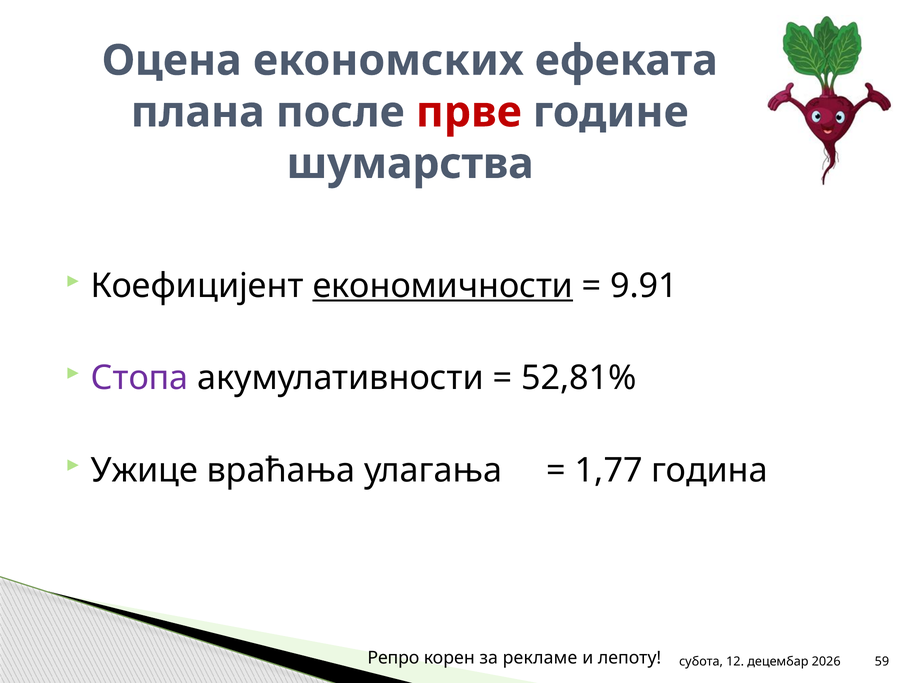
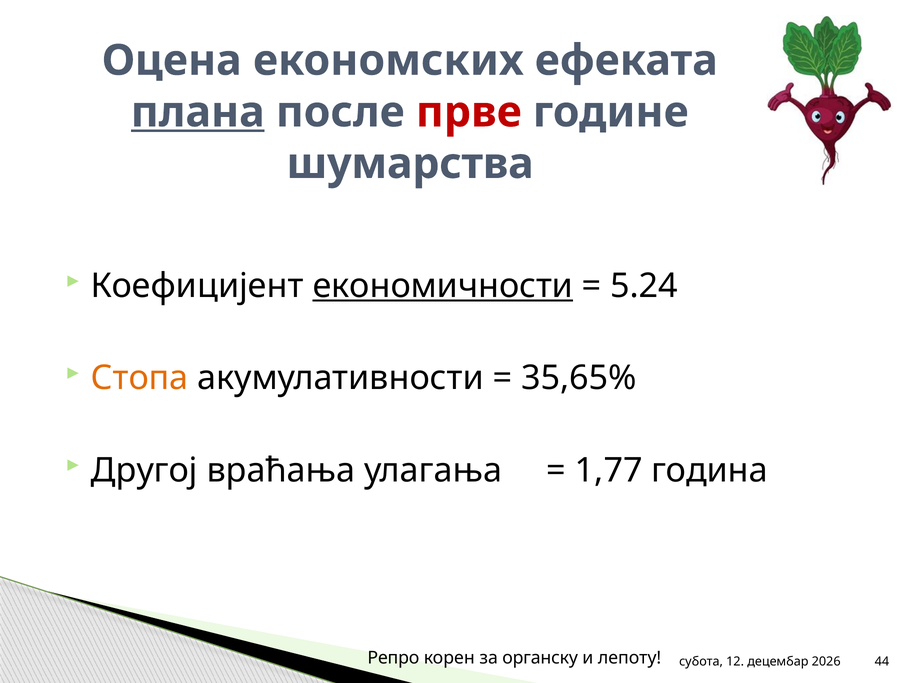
плана underline: none -> present (198, 112)
9.91: 9.91 -> 5.24 (644, 286)
Стопа colour: purple -> orange (140, 378)
52,81%: 52,81% -> 35,65% (579, 378)
Ужице: Ужице -> Другој (144, 470)
рекламе: рекламе -> органску (540, 658)
59: 59 -> 44 (882, 662)
